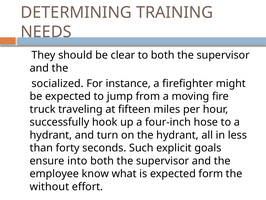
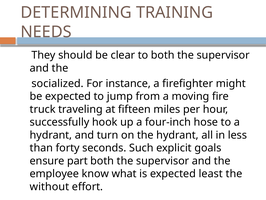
into: into -> part (77, 161)
form: form -> least (211, 173)
